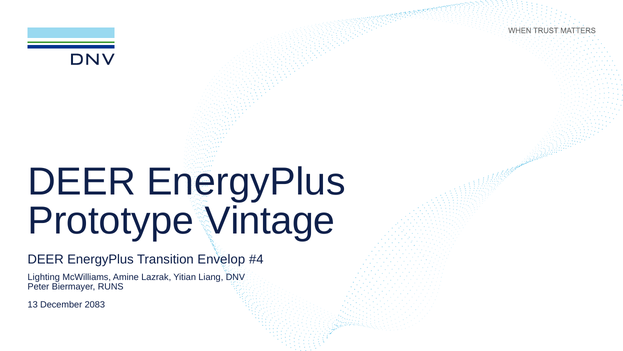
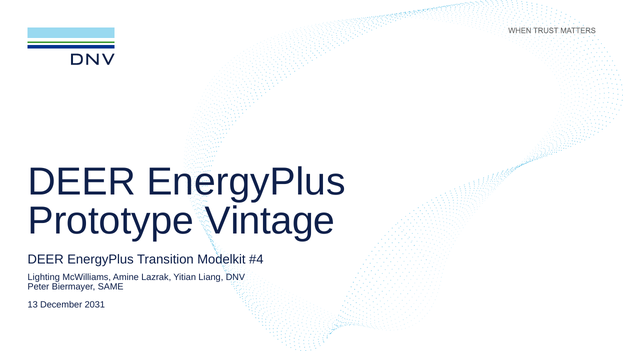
Envelop: Envelop -> Modelkit (221, 259)
RUNS: RUNS -> SAME (111, 286)
2083: 2083 -> 2031 (95, 304)
